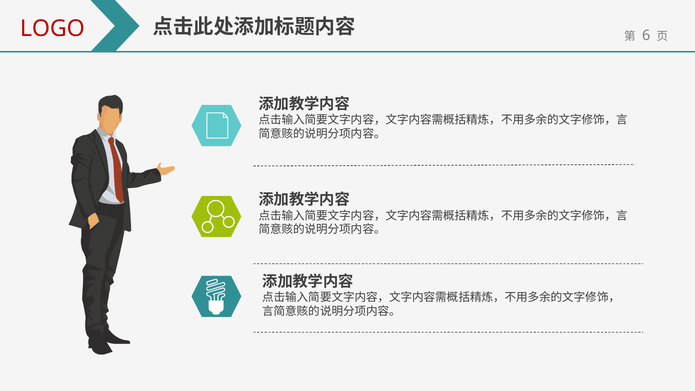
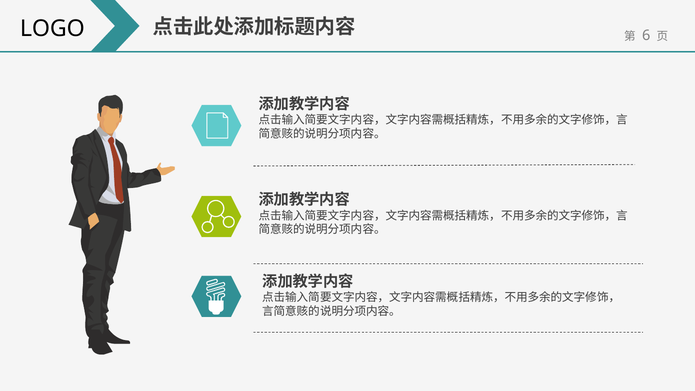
LOGO colour: red -> black (52, 28)
